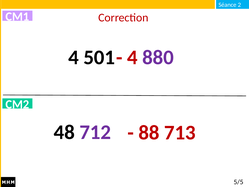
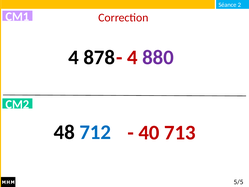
501: 501 -> 878 (99, 57)
712 colour: purple -> blue (95, 132)
88: 88 -> 40 (149, 133)
